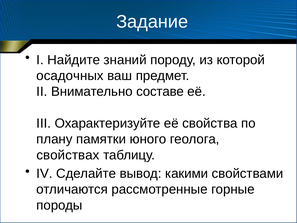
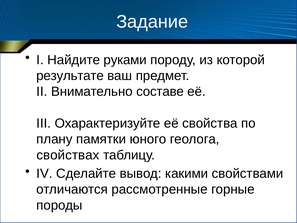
знаний: знаний -> руками (125, 60)
осадочных: осадочных -> результате (70, 76)
